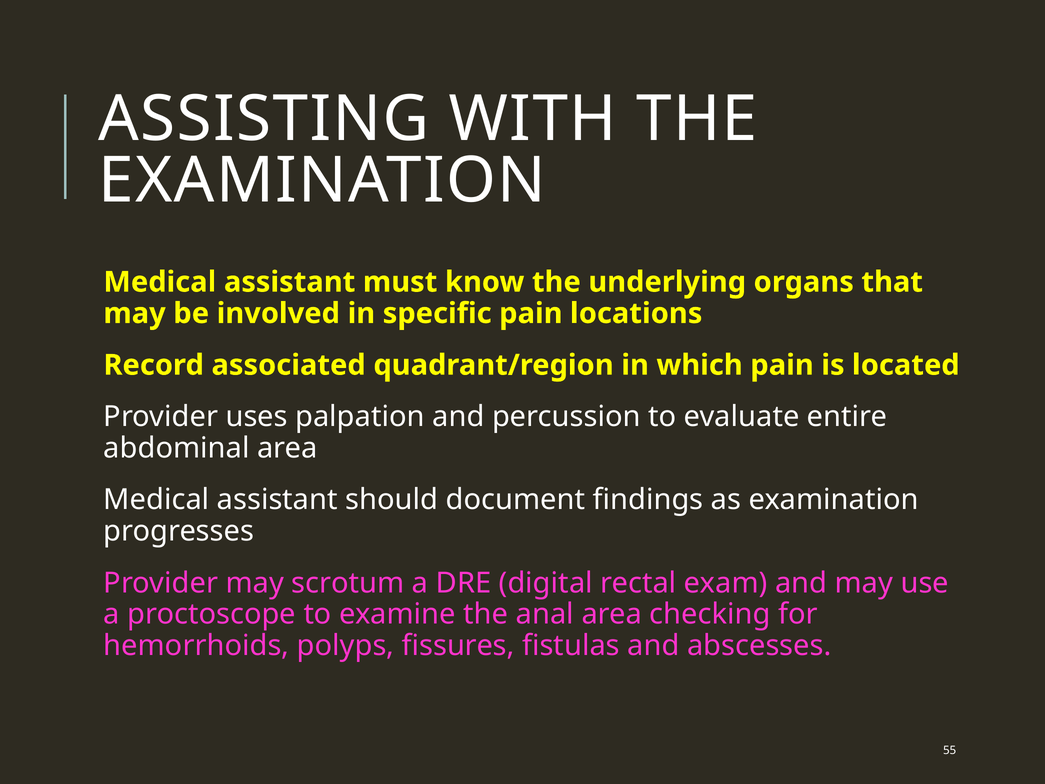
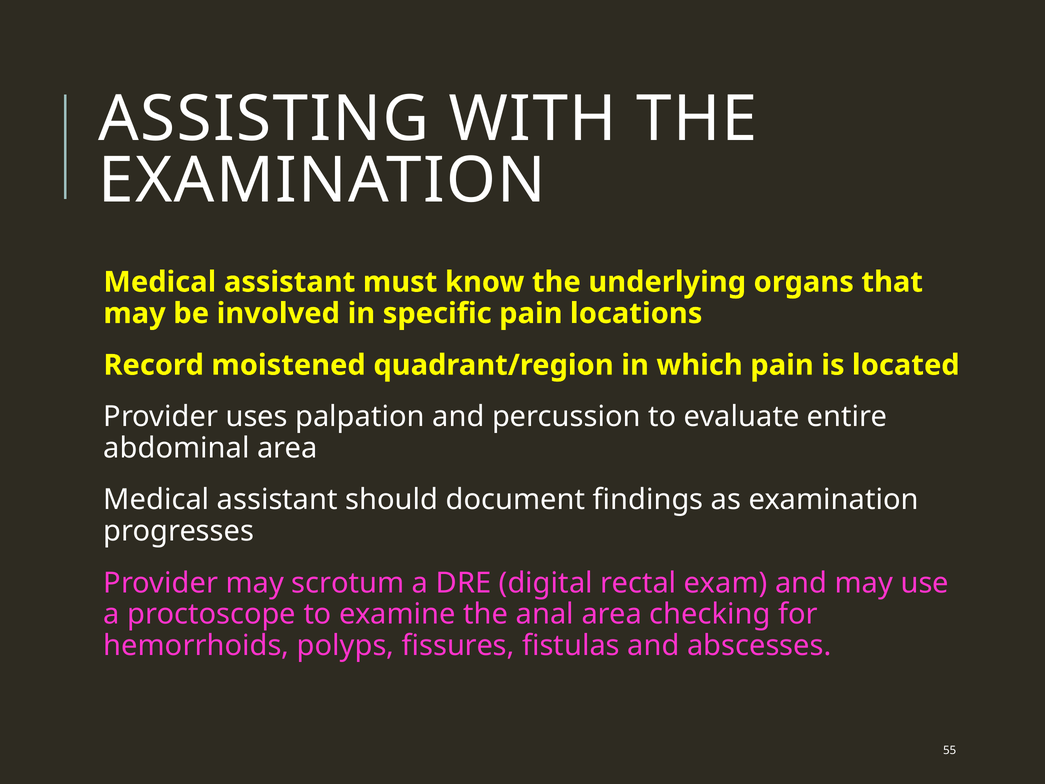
associated: associated -> moistened (289, 365)
